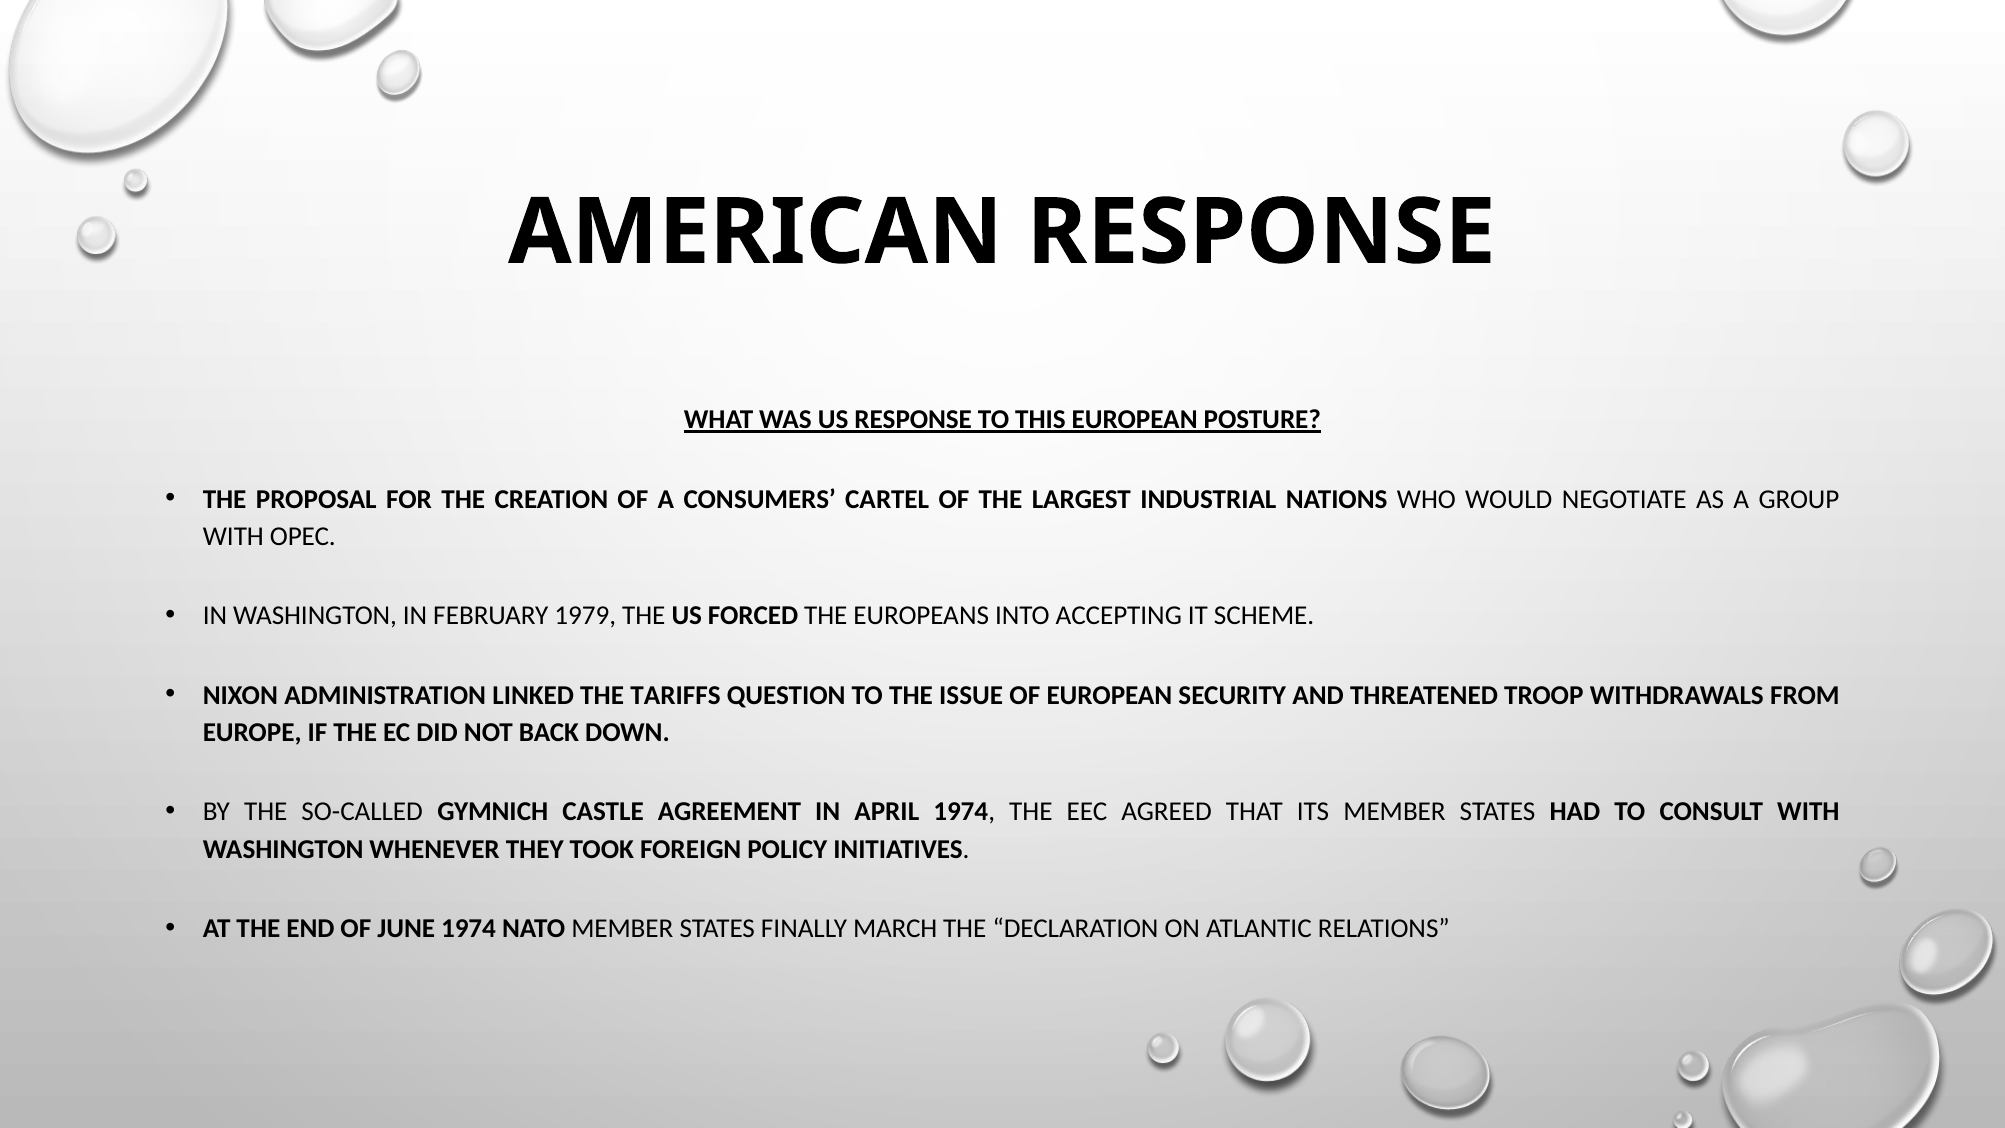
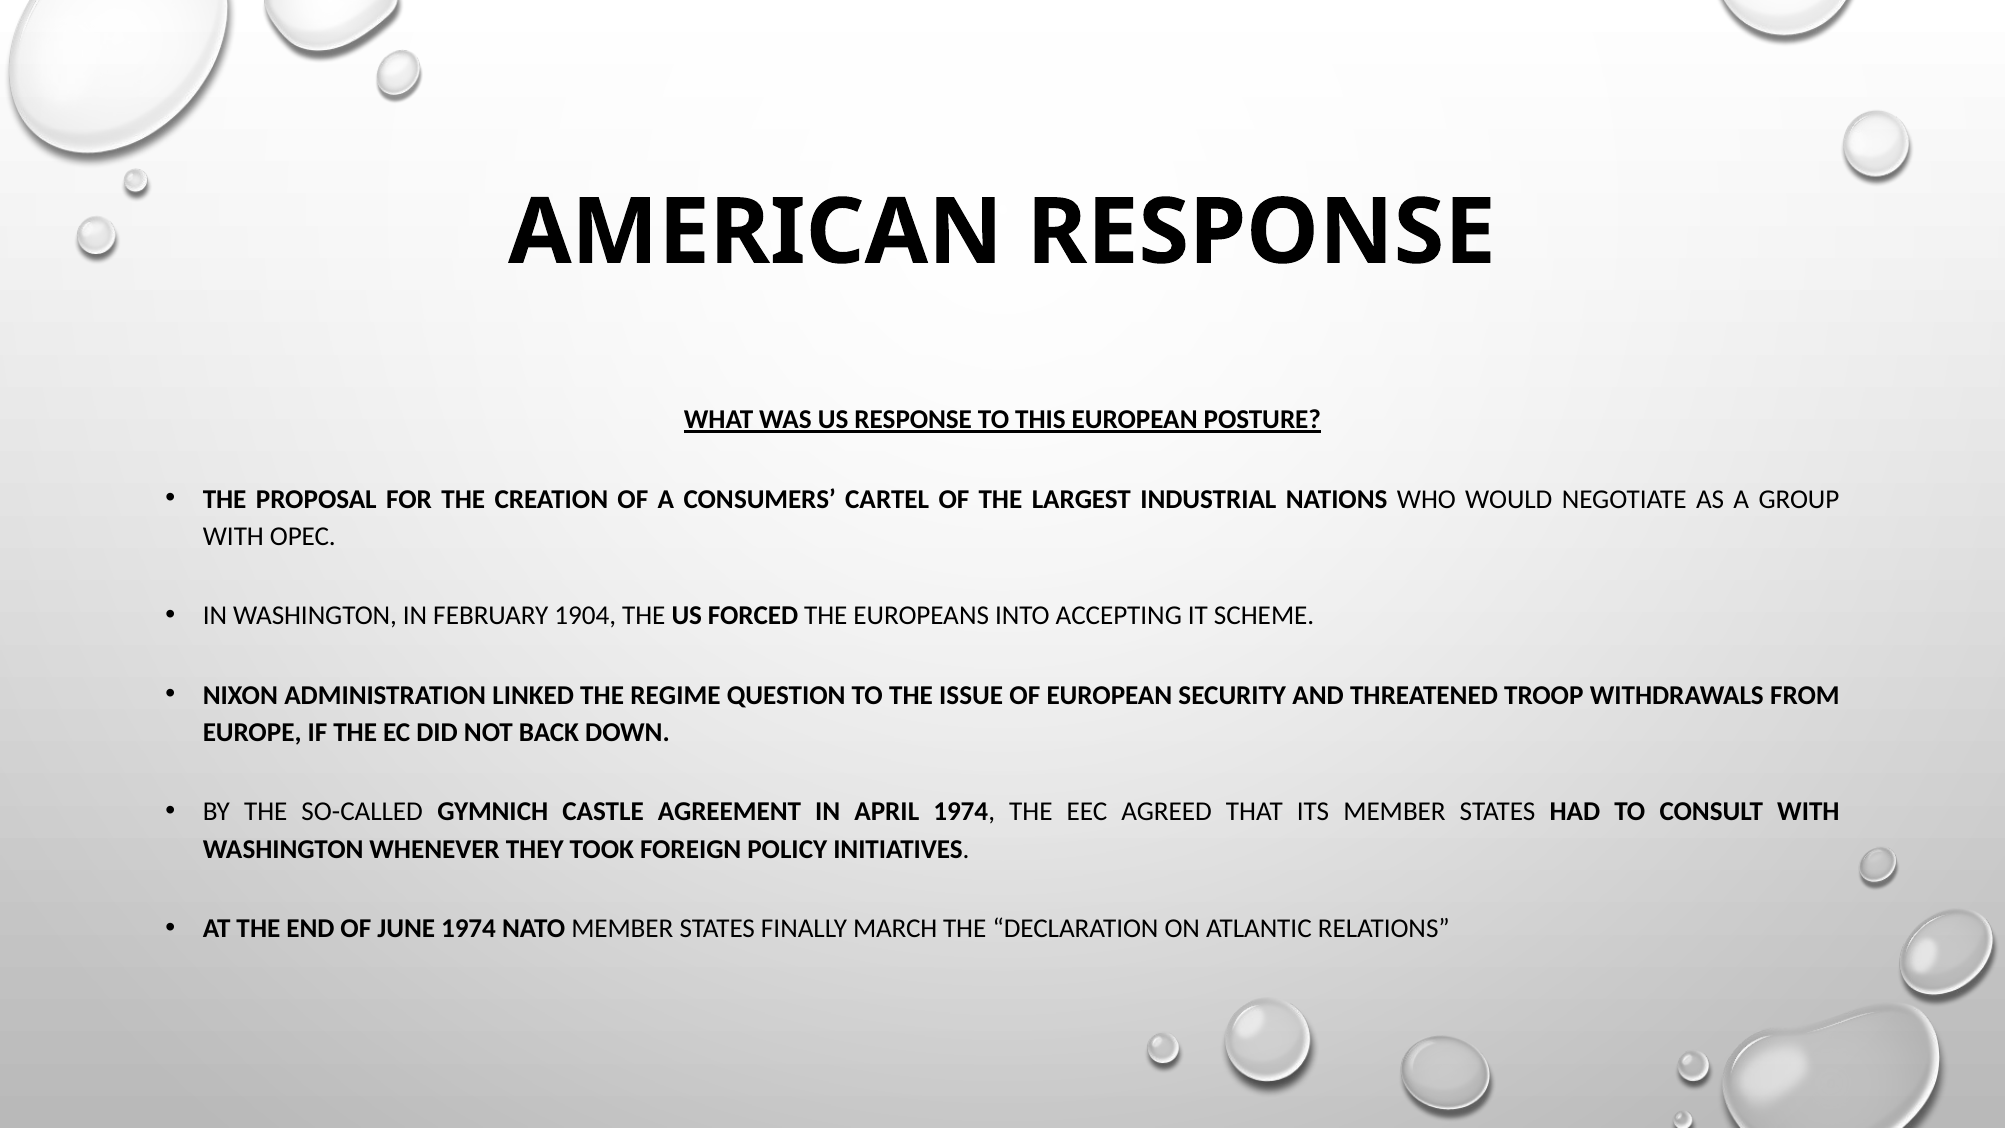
1979: 1979 -> 1904 (585, 616)
TARIFFS: TARIFFS -> REGIME (675, 695)
